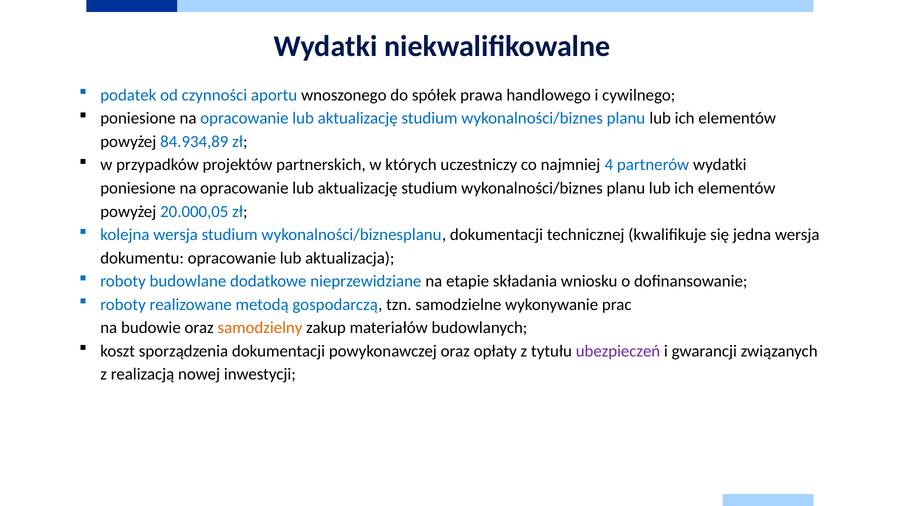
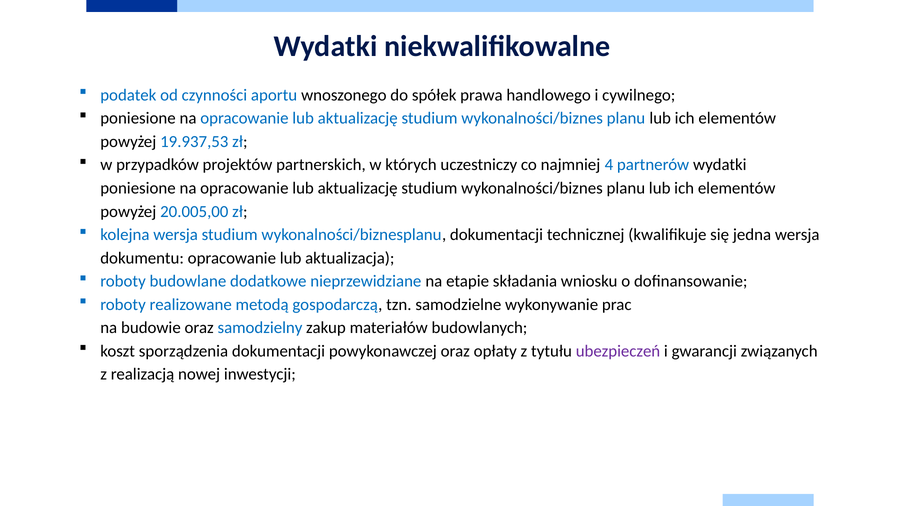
84.934,89: 84.934,89 -> 19.937,53 (194, 142)
20.000,05: 20.000,05 -> 20.005,00 (194, 212)
samodzielny colour: orange -> blue (260, 328)
